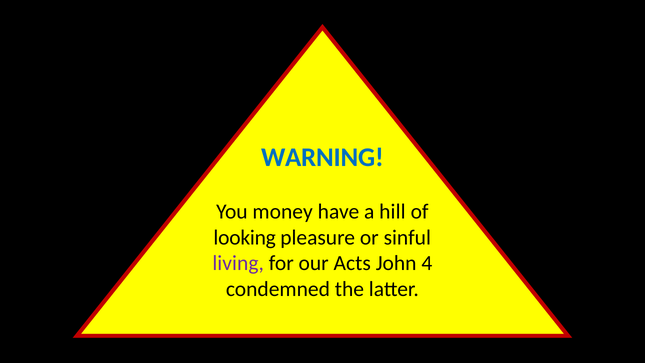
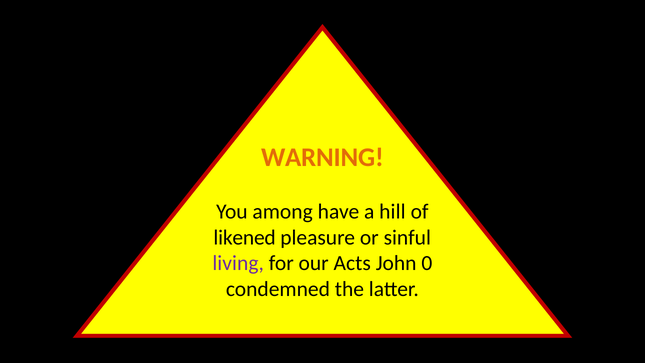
WARNING colour: blue -> orange (322, 157)
money: money -> among (283, 212)
looking: looking -> likened (245, 237)
4: 4 -> 0 (427, 263)
